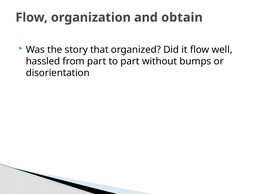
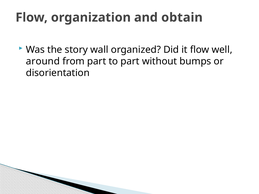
that: that -> wall (99, 50)
hassled: hassled -> around (43, 61)
